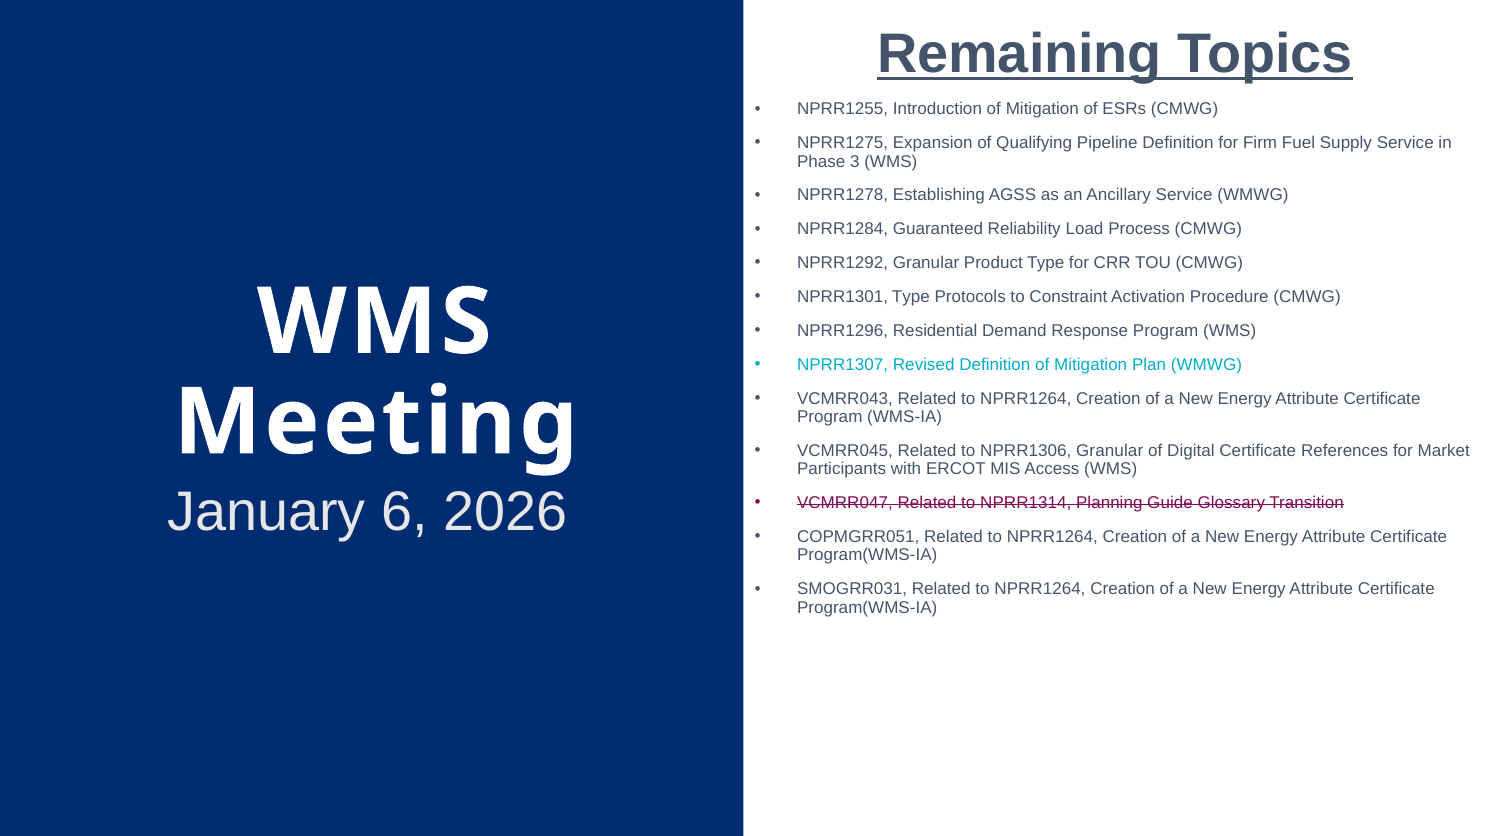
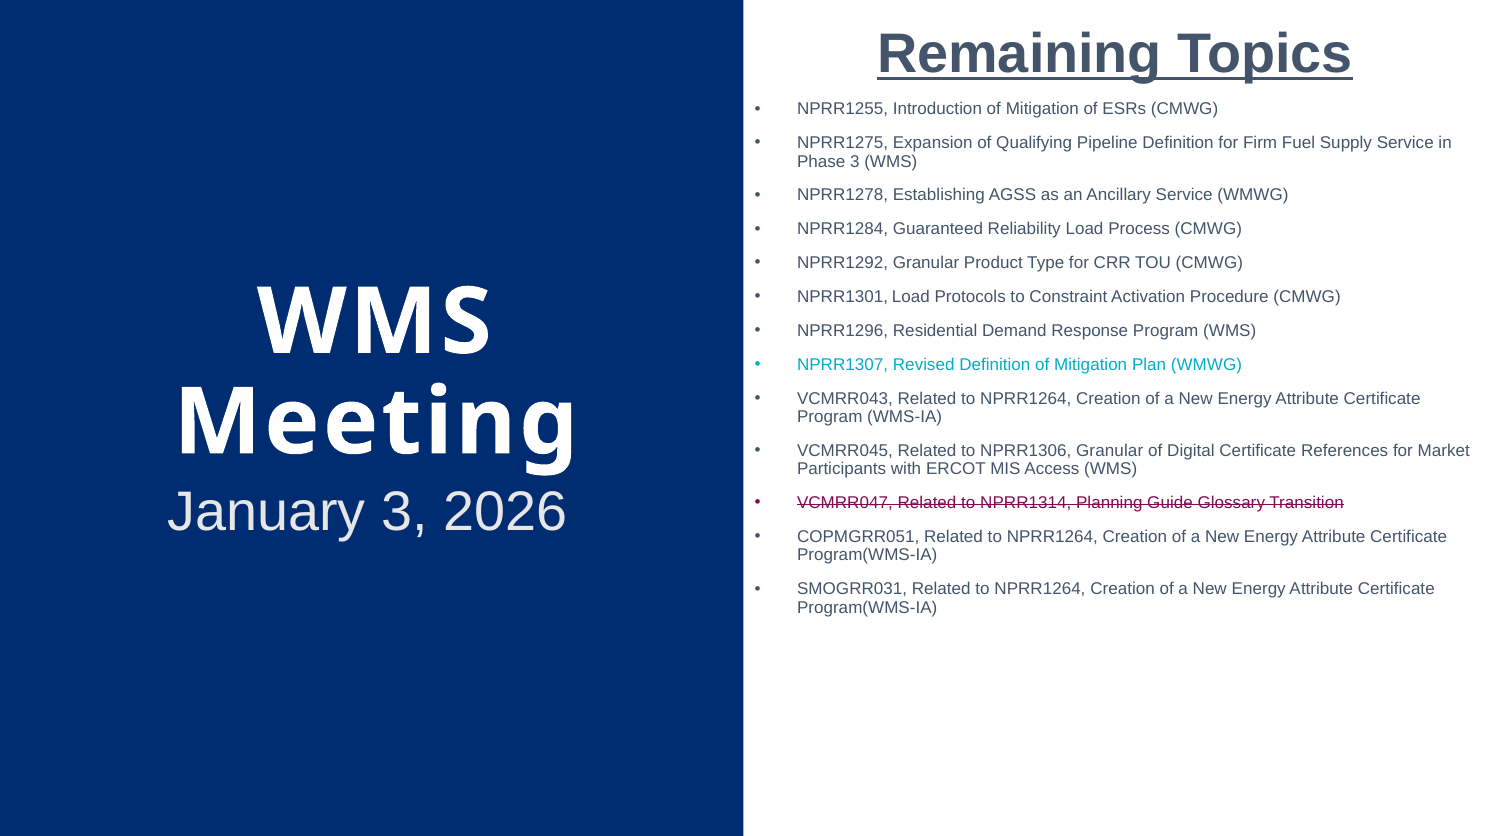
NPRR1301 Type: Type -> Load (911, 297)
January 6: 6 -> 3 (404, 512)
